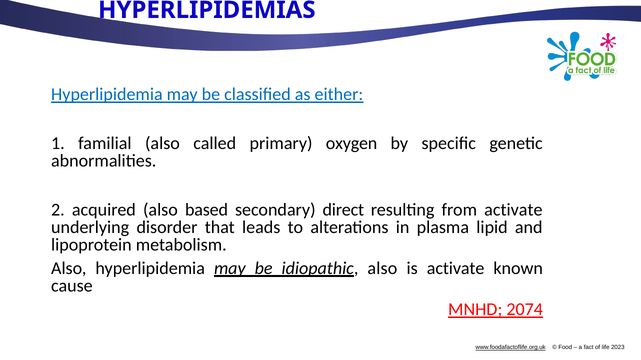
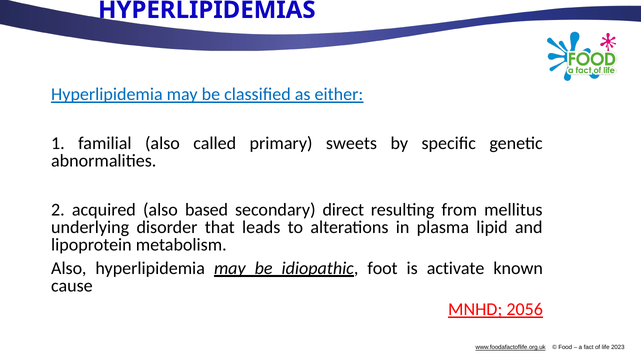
oxygen: oxygen -> sweets (352, 144)
from activate: activate -> mellitus (513, 210)
idiopathic also: also -> foot (383, 269)
2074: 2074 -> 2056 (525, 310)
